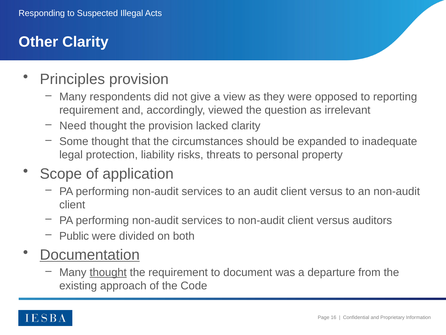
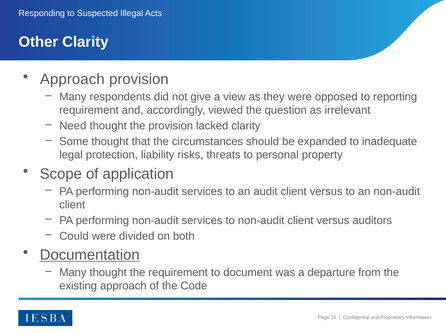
Principles: Principles -> Approach (72, 79)
Public: Public -> Could (74, 236)
thought underline: present -> none (108, 272)
